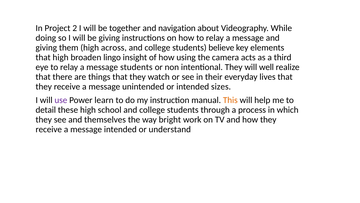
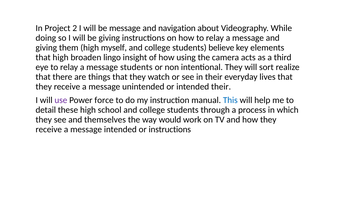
be together: together -> message (125, 28)
across: across -> myself (114, 48)
well: well -> sort (266, 67)
intended sizes: sizes -> their (221, 86)
learn: learn -> force (104, 100)
This colour: orange -> blue (230, 100)
bright: bright -> would (170, 119)
or understand: understand -> instructions (170, 129)
